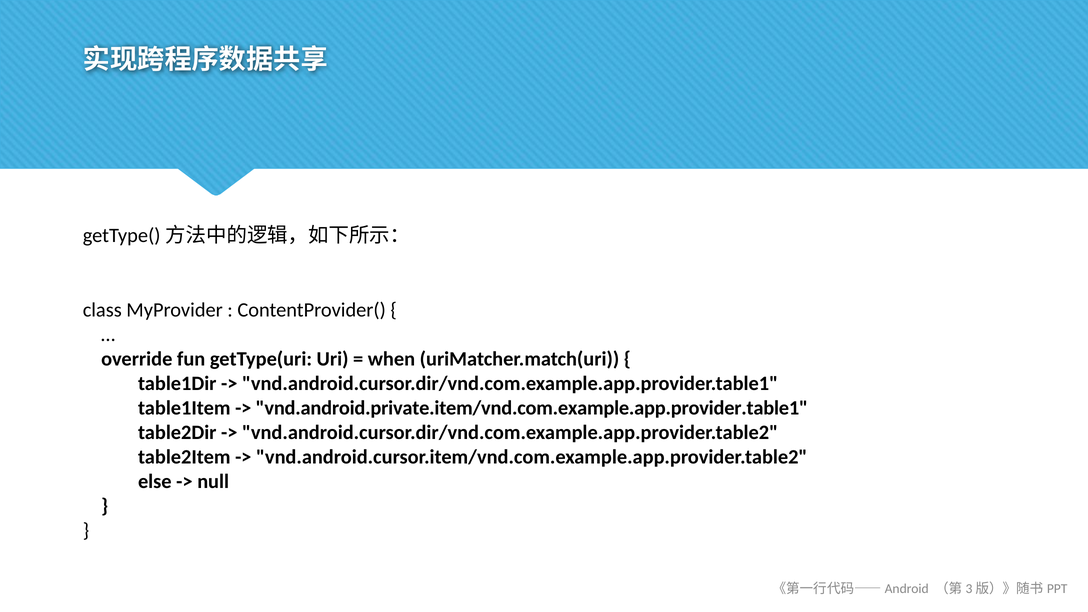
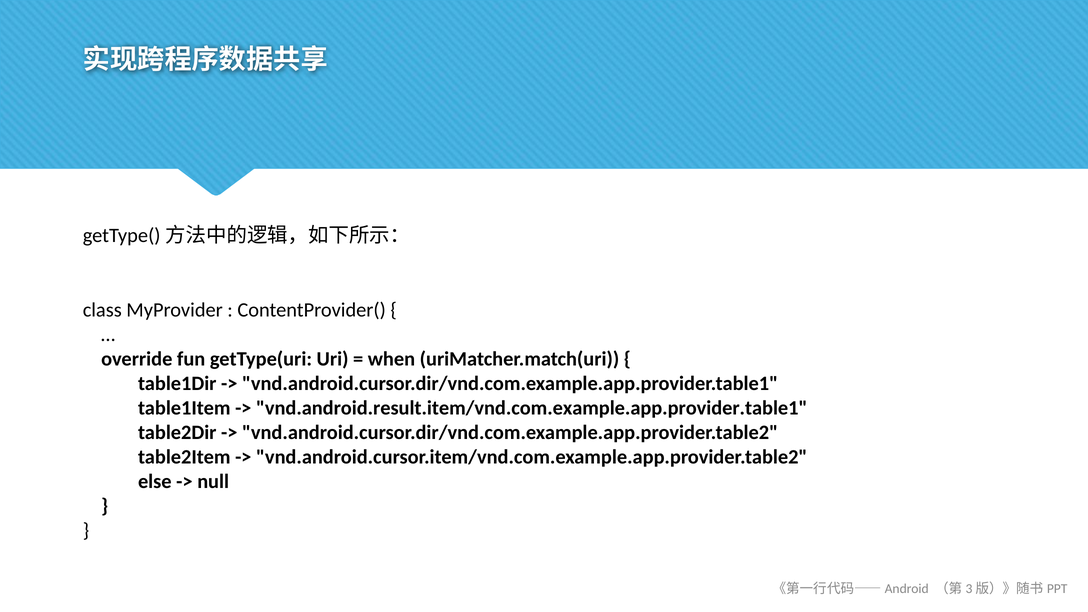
vnd.android.private.item/vnd.com.example.app.provider.table1: vnd.android.private.item/vnd.com.example.app.provider.table1 -> vnd.android.result.item/vnd.com.example.app.provider.table1 (532, 408)
